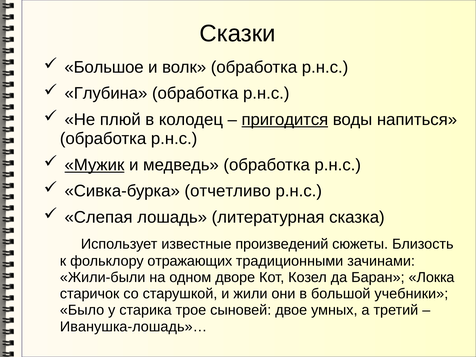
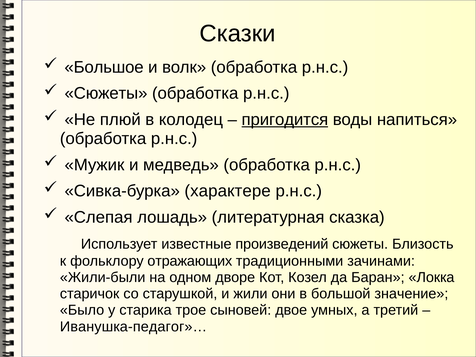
Глубина: Глубина -> Сюжеты (106, 93)
Мужик underline: present -> none (94, 165)
отчетливо: отчетливо -> характере (228, 191)
учебники: учебники -> значение (411, 294)
Иванушка-лошадь»…: Иванушка-лошадь»… -> Иванушка-педагог»… (133, 327)
